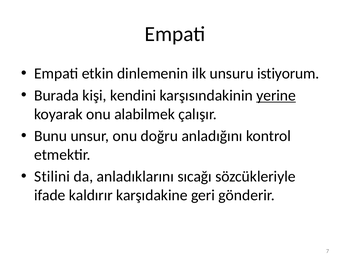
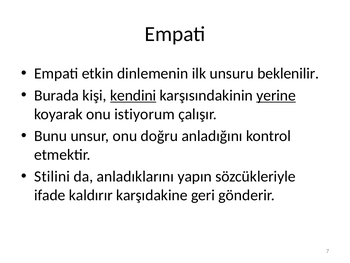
istiyorum: istiyorum -> beklenilir (288, 73)
kendini underline: none -> present (133, 95)
alabilmek: alabilmek -> istiyorum (144, 114)
sıcağı: sıcağı -> yapın (195, 176)
